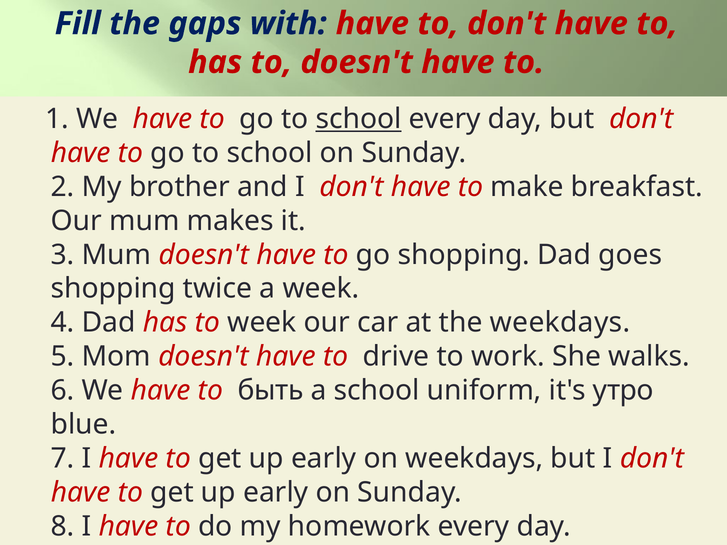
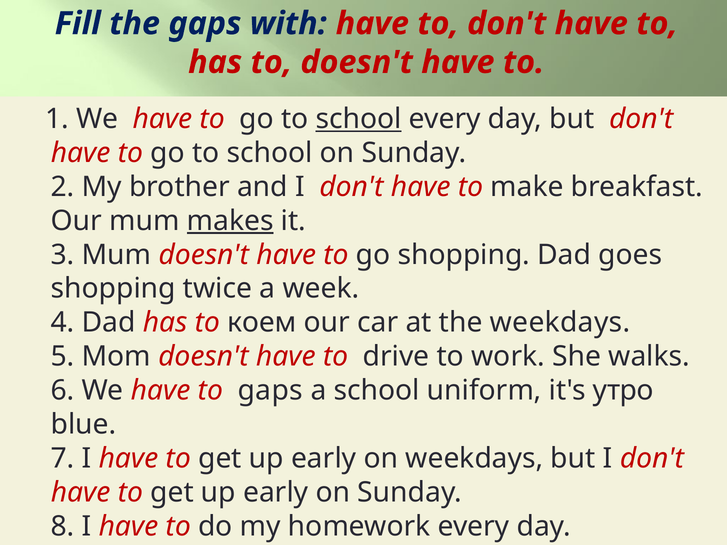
makes underline: none -> present (230, 221)
to week: week -> коем (262, 323)
to быть: быть -> gaps (270, 391)
